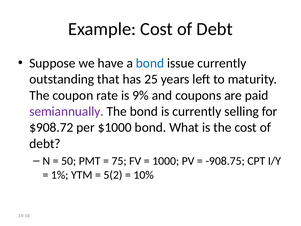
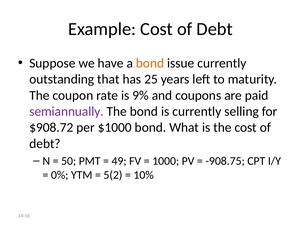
bond colour: blue -> orange (150, 63)
75: 75 -> 49 (119, 161)
1%: 1% -> 0% (60, 175)
